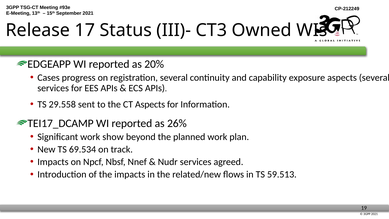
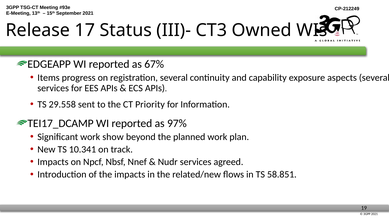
20%: 20% -> 67% (154, 64)
Cases: Cases -> Items (49, 78)
CT Aspects: Aspects -> Priority (150, 104)
26%: 26% -> 97% (177, 123)
69.534: 69.534 -> 10.341 (83, 149)
59.513: 59.513 -> 58.851 (282, 174)
